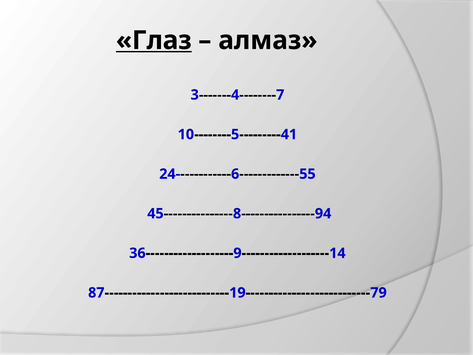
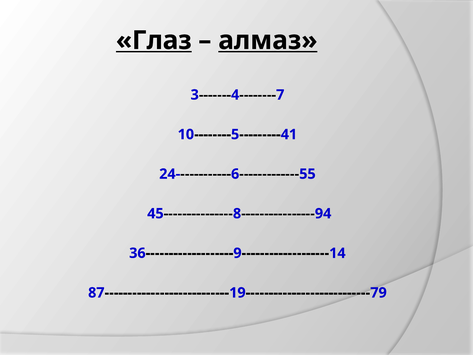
алмаз underline: none -> present (268, 40)
